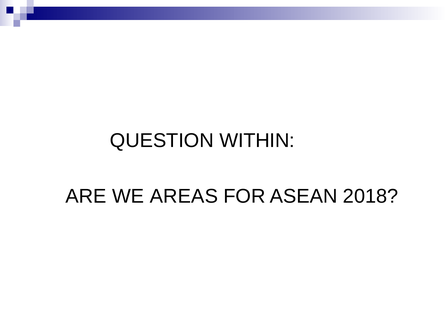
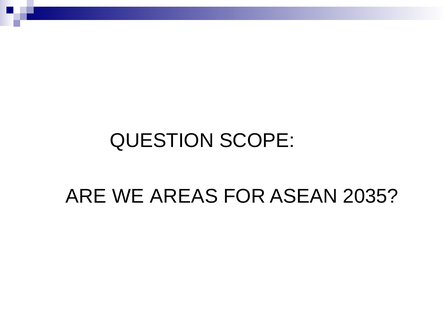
WITHIN: WITHIN -> SCOPE (257, 141)
2018: 2018 -> 2035 (371, 196)
